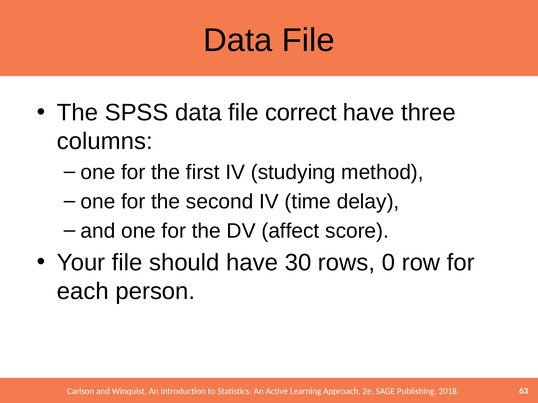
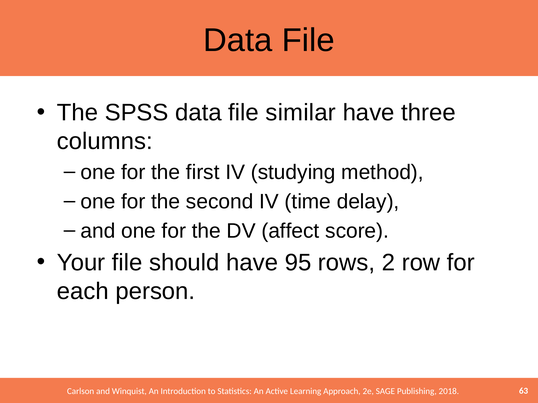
correct: correct -> similar (301, 113)
30: 30 -> 95 (298, 263)
0: 0 -> 2 (388, 263)
